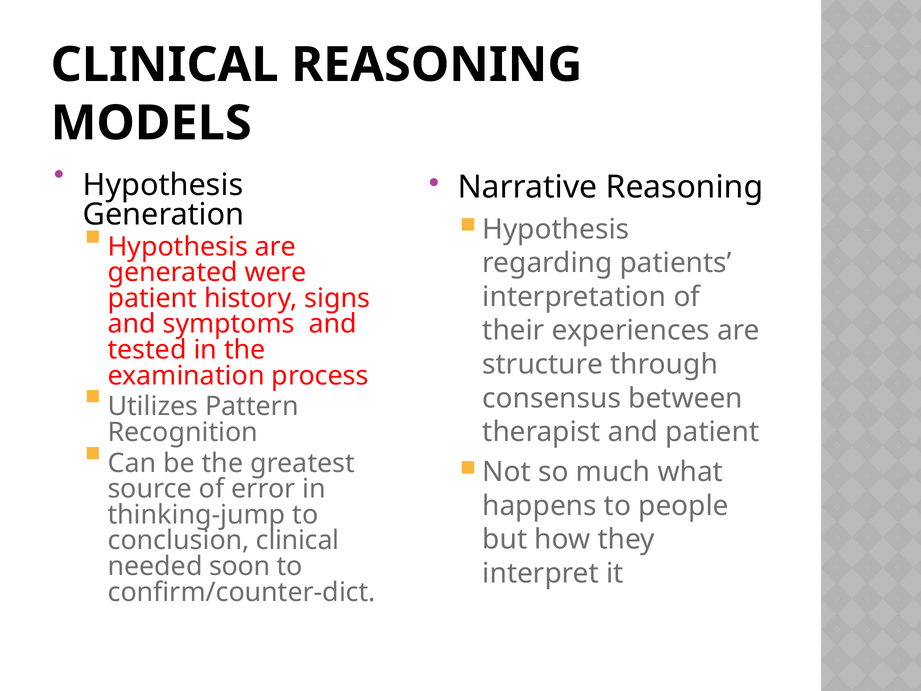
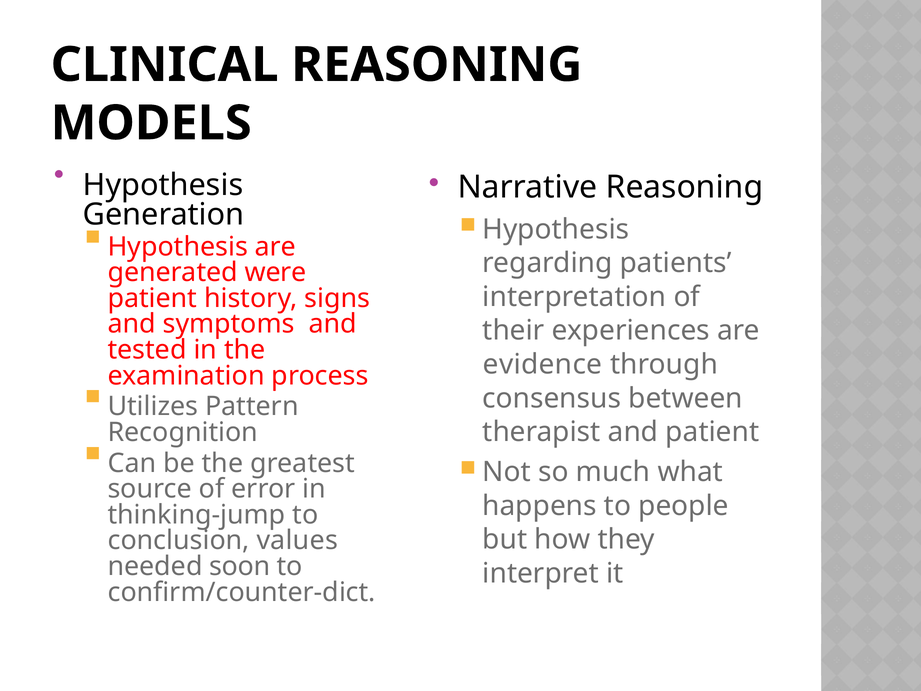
structure: structure -> evidence (543, 364)
conclusion clinical: clinical -> values (297, 540)
